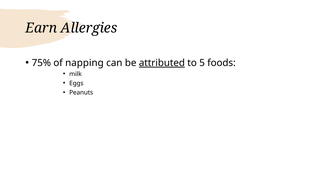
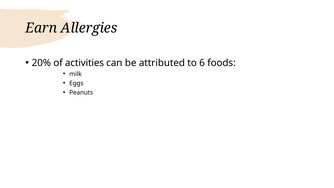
75%: 75% -> 20% (41, 63)
napping: napping -> activities (84, 63)
attributed underline: present -> none (162, 63)
5: 5 -> 6 (202, 63)
